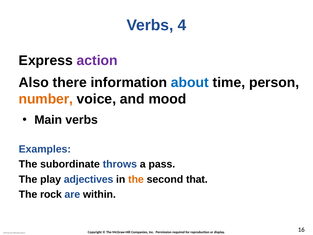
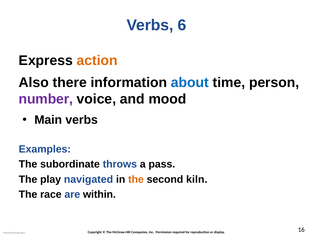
4: 4 -> 6 (182, 25)
action colour: purple -> orange (97, 60)
number colour: orange -> purple (46, 99)
adjectives: adjectives -> navigated (88, 179)
that: that -> kiln (197, 179)
rock: rock -> race (51, 194)
